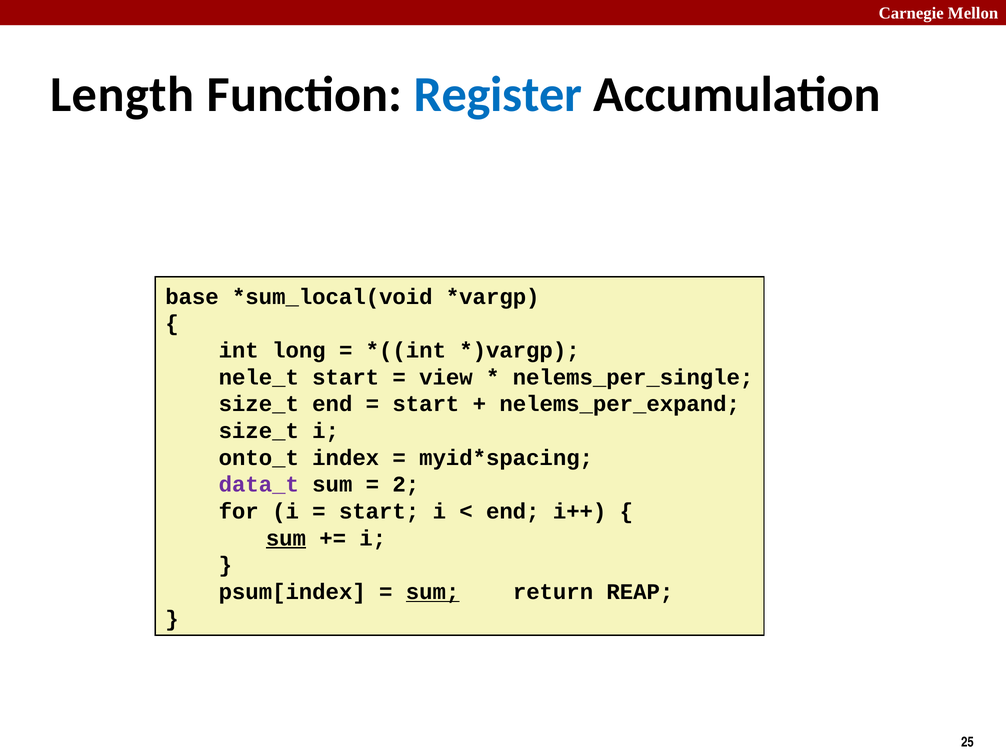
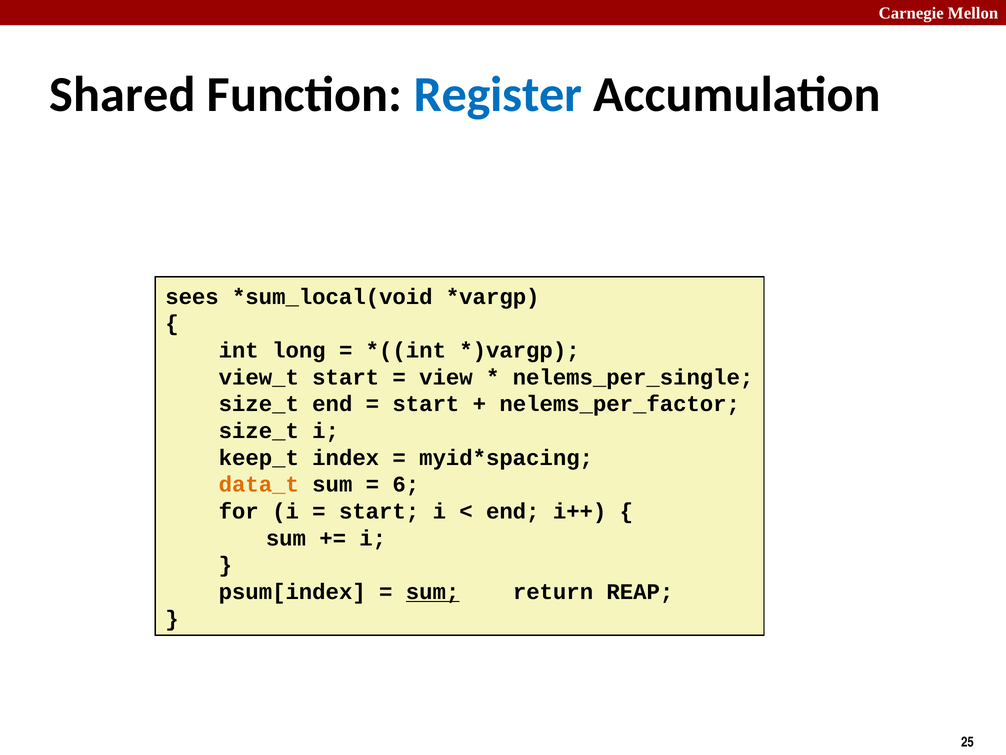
Length: Length -> Shared (122, 94)
base: base -> sees (192, 296)
nele_t: nele_t -> view_t (259, 377)
nelems_per_expand: nelems_per_expand -> nelems_per_factor (620, 404)
onto_t: onto_t -> keep_t (259, 457)
data_t colour: purple -> orange (259, 484)
2: 2 -> 6 (406, 484)
sum underline: present -> none (286, 538)
